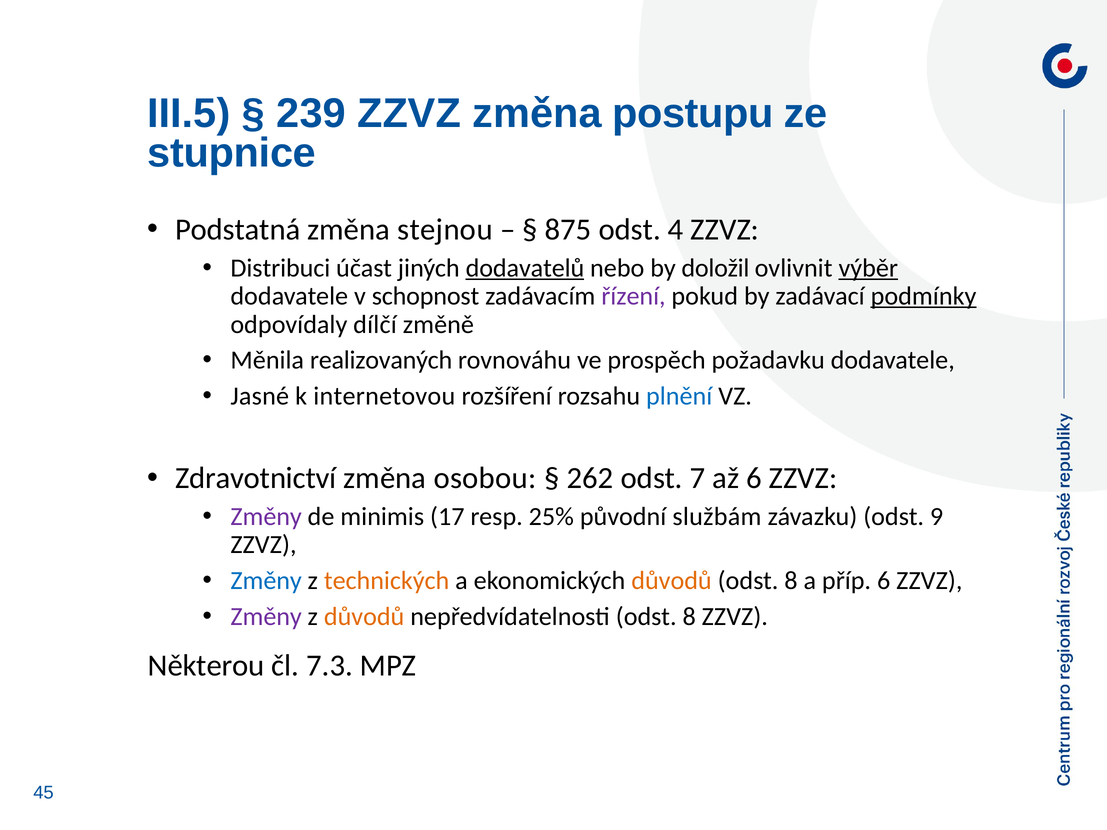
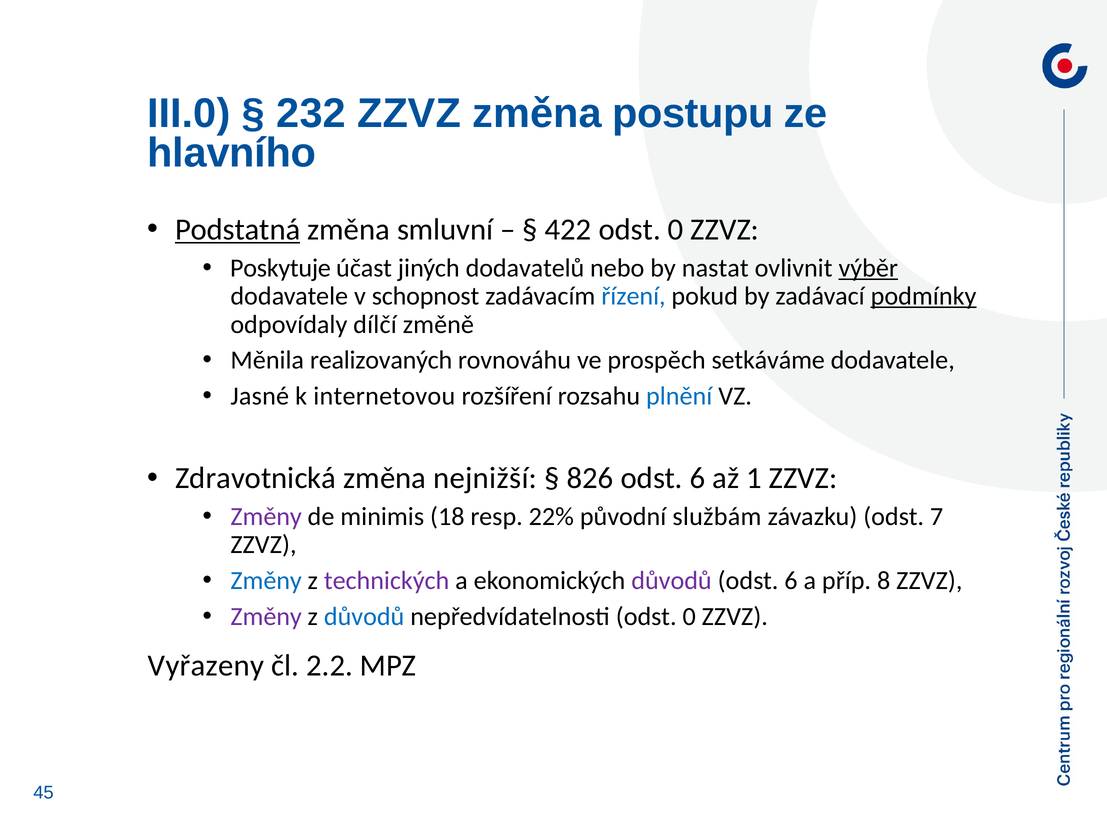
III.5: III.5 -> III.0 (189, 113)
239: 239 -> 232 (311, 113)
stupnice: stupnice -> hlavního (232, 153)
Podstatná underline: none -> present (238, 230)
stejnou: stejnou -> smluvní (445, 230)
875: 875 -> 422 (568, 230)
4: 4 -> 0 (675, 230)
Distribuci: Distribuci -> Poskytuje (280, 268)
dodavatelů underline: present -> none (525, 268)
doložil: doložil -> nastat (715, 268)
řízení colour: purple -> blue (633, 296)
požadavku: požadavku -> setkáváme (768, 360)
Zdravotnictví: Zdravotnictví -> Zdravotnická (256, 478)
osobou: osobou -> nejnižší (485, 478)
262: 262 -> 826 (590, 478)
7: 7 -> 6 (697, 478)
až 6: 6 -> 1 (754, 478)
17: 17 -> 18 (447, 517)
25%: 25% -> 22% (551, 517)
9: 9 -> 7 (937, 517)
technických colour: orange -> purple (387, 581)
důvodů colour: orange -> purple (672, 581)
8: 8 -> 6 (791, 581)
příp 6: 6 -> 8 (884, 581)
důvodů colour: orange -> blue (364, 617)
nepředvídatelnosti odst 8: 8 -> 0 (689, 617)
Některou: Některou -> Vyřazeny (206, 666)
7.3: 7.3 -> 2.2 (330, 666)
